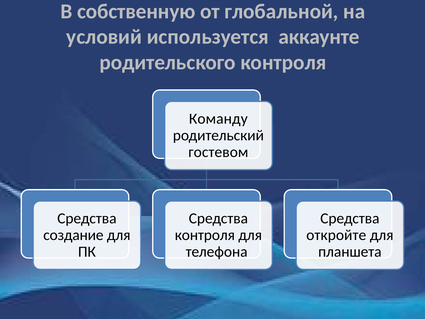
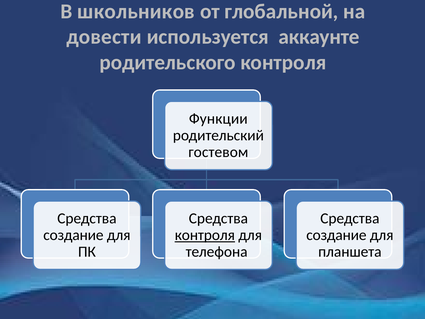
собственную: собственную -> школьников (136, 11)
условий: условий -> довести (104, 37)
Команду: Команду -> Функции (218, 119)
контроля underline: none -> present (205, 235)
откройте: откройте -> создание (336, 235)
